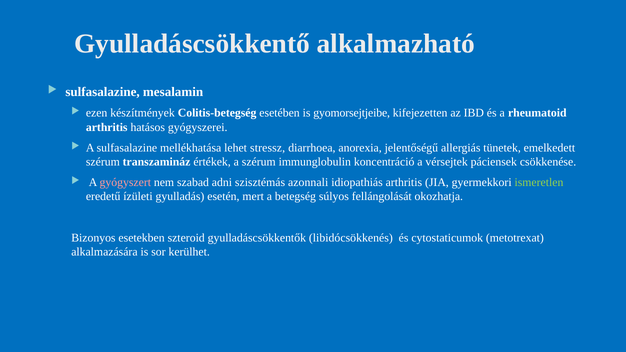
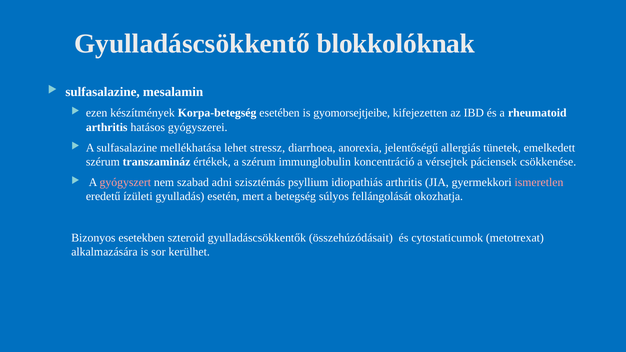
alkalmazható: alkalmazható -> blokkolóknak (396, 44)
Colitis-betegség: Colitis-betegség -> Korpa-betegség (217, 113)
azonnali: azonnali -> psyllium (308, 183)
ismeretlen colour: light green -> pink (539, 183)
libidócsökkenés: libidócsökkenés -> összehúzódásait (351, 238)
